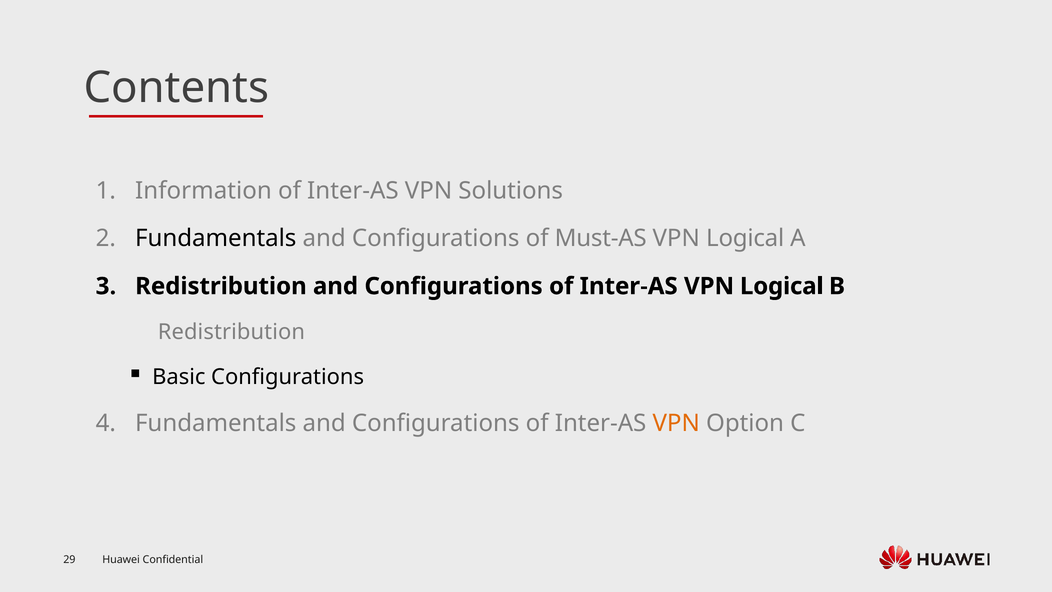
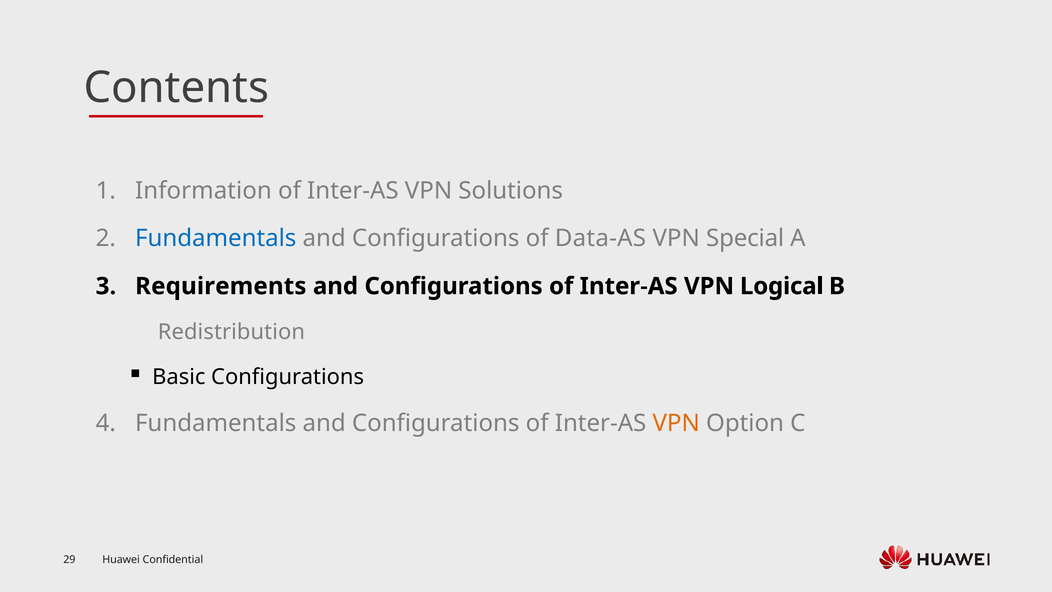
Fundamentals colour: black -> blue (216, 238)
Must-AS: Must-AS -> Data-AS (600, 238)
Logical: Logical -> Special (745, 238)
Redistribution: Redistribution -> Requirements (221, 286)
